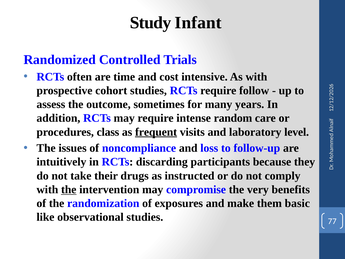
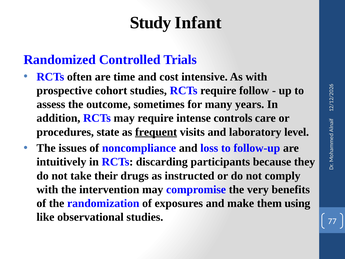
random: random -> controls (233, 118)
class: class -> state (108, 132)
the underline: present -> none (69, 189)
basic: basic -> using (297, 203)
